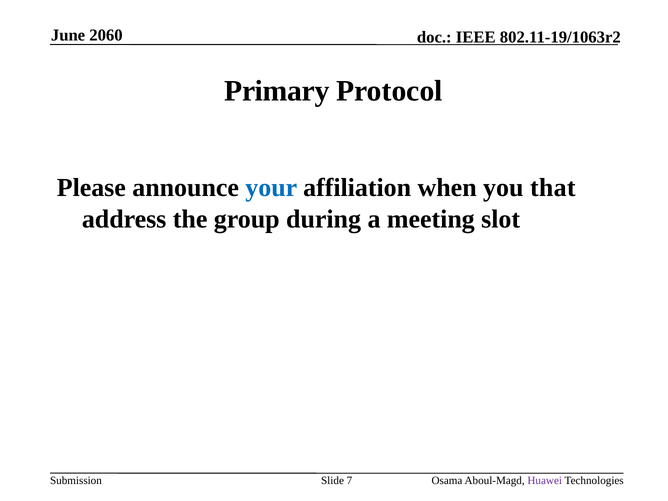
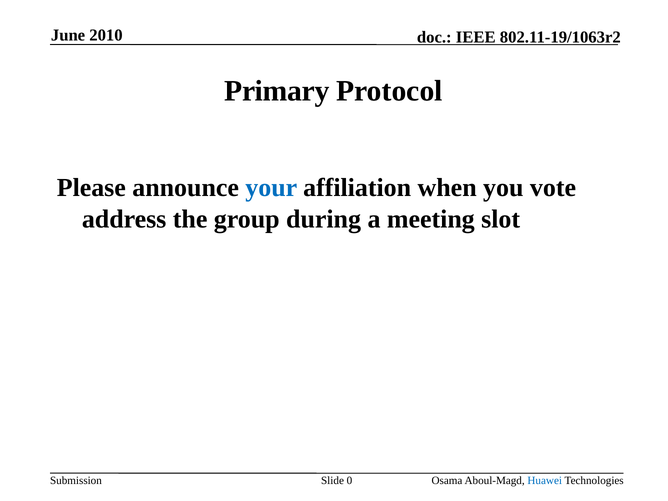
2060: 2060 -> 2010 (106, 35)
that: that -> vote (553, 188)
7: 7 -> 0 (350, 480)
Huawei colour: purple -> blue (545, 480)
